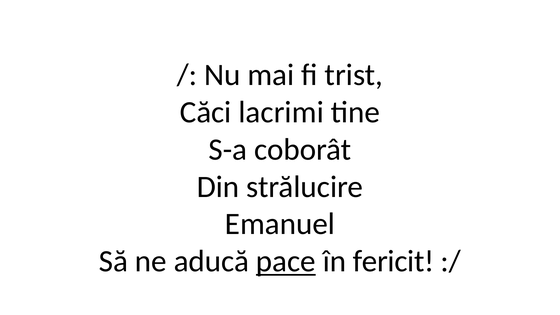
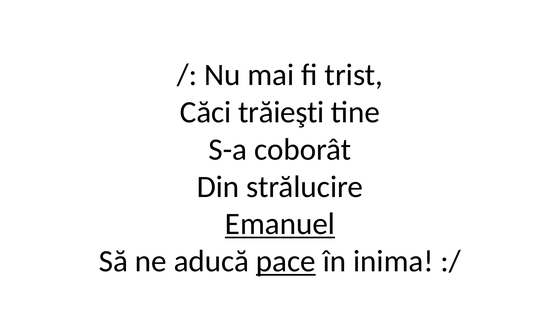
lacrimi: lacrimi -> trăieşti (281, 112)
Emanuel underline: none -> present (280, 224)
fericit: fericit -> inima (393, 261)
